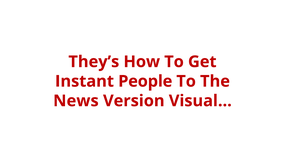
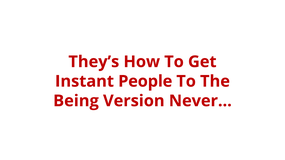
News: News -> Being (76, 101)
Visual: Visual -> Never (200, 101)
